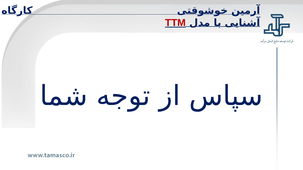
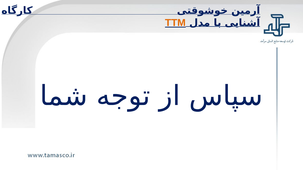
TTM colour: red -> orange (175, 23)
